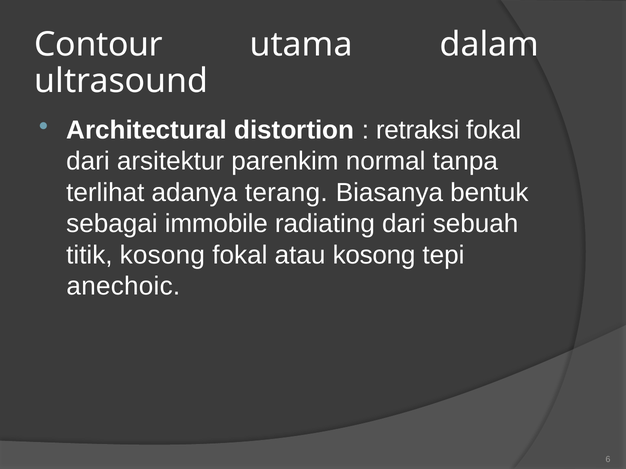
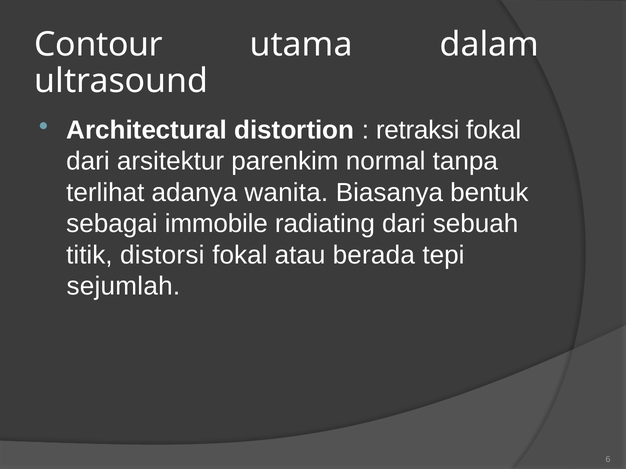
terang: terang -> wanita (286, 193)
titik kosong: kosong -> distorsi (162, 255)
atau kosong: kosong -> berada (374, 255)
anechoic: anechoic -> sejumlah (123, 287)
